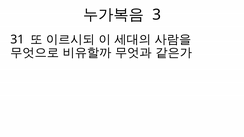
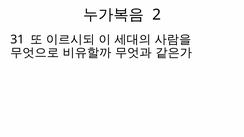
3: 3 -> 2 (157, 15)
